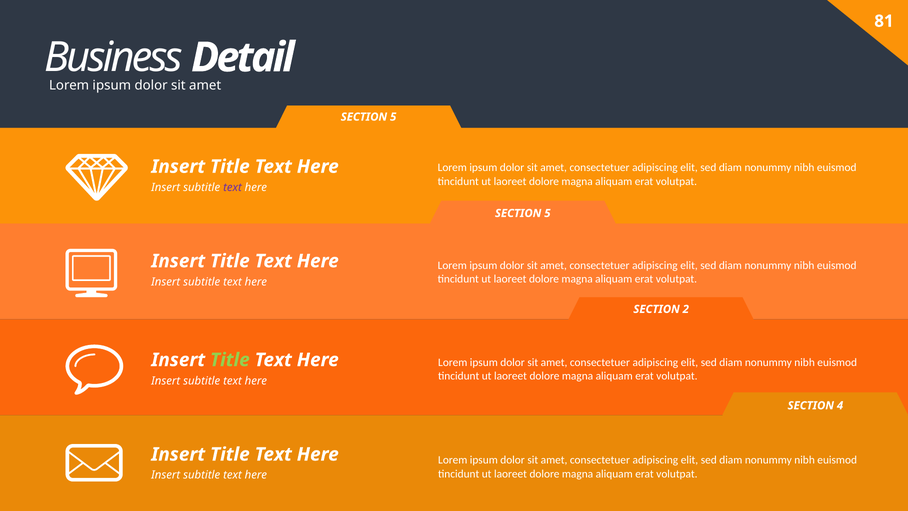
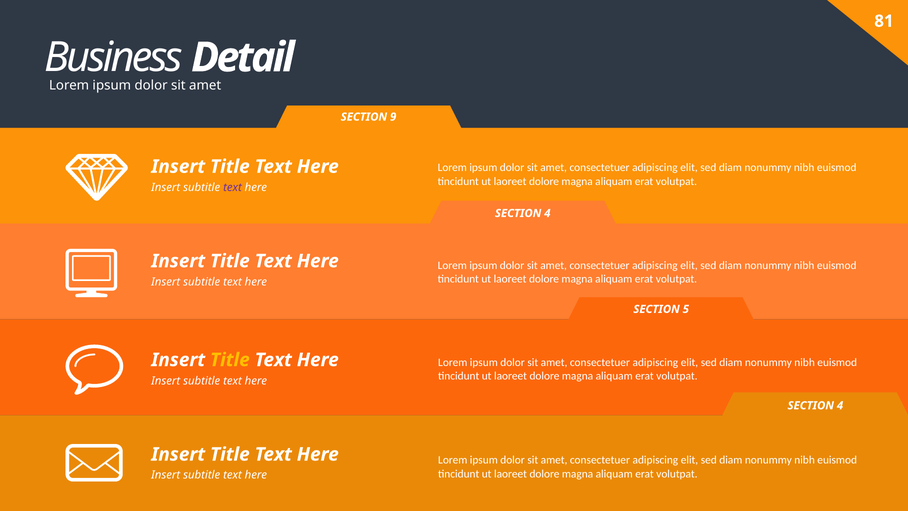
5: 5 -> 9 (393, 117)
5: 5 -> 4 (547, 213)
2: 2 -> 5 (686, 309)
Title colour: light green -> yellow (230, 360)
